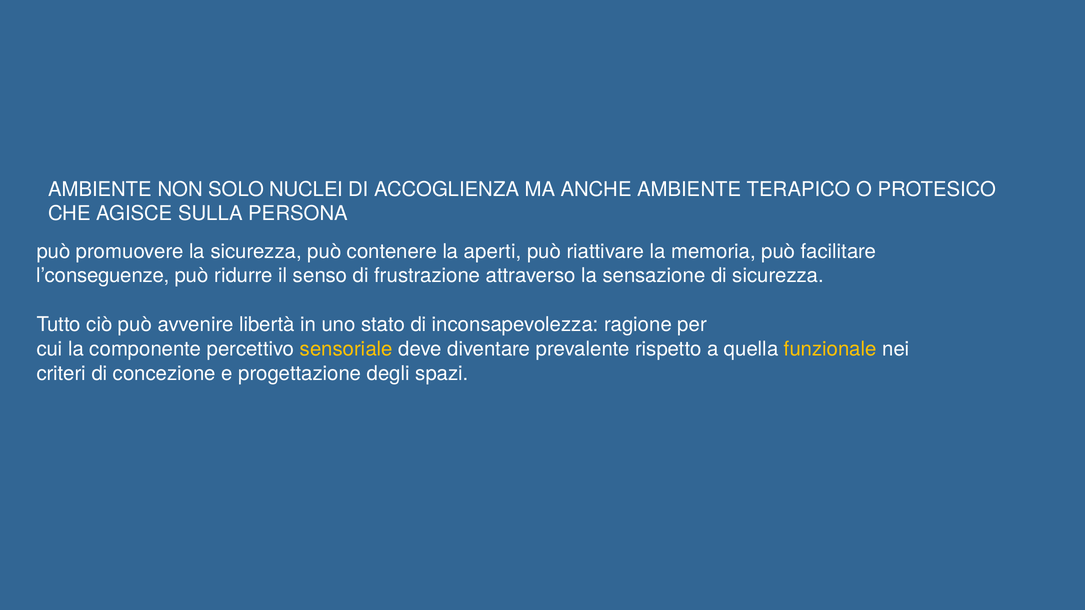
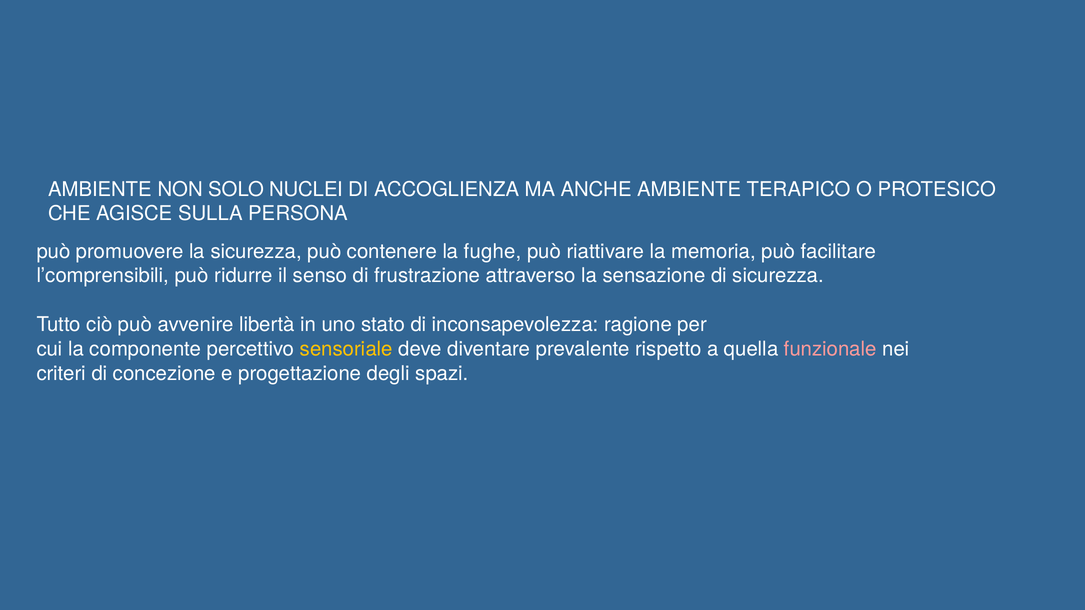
aperti: aperti -> fughe (493, 251)
l’conseguenze: l’conseguenze -> l’comprensibili (103, 276)
funzionale colour: yellow -> pink (830, 349)
